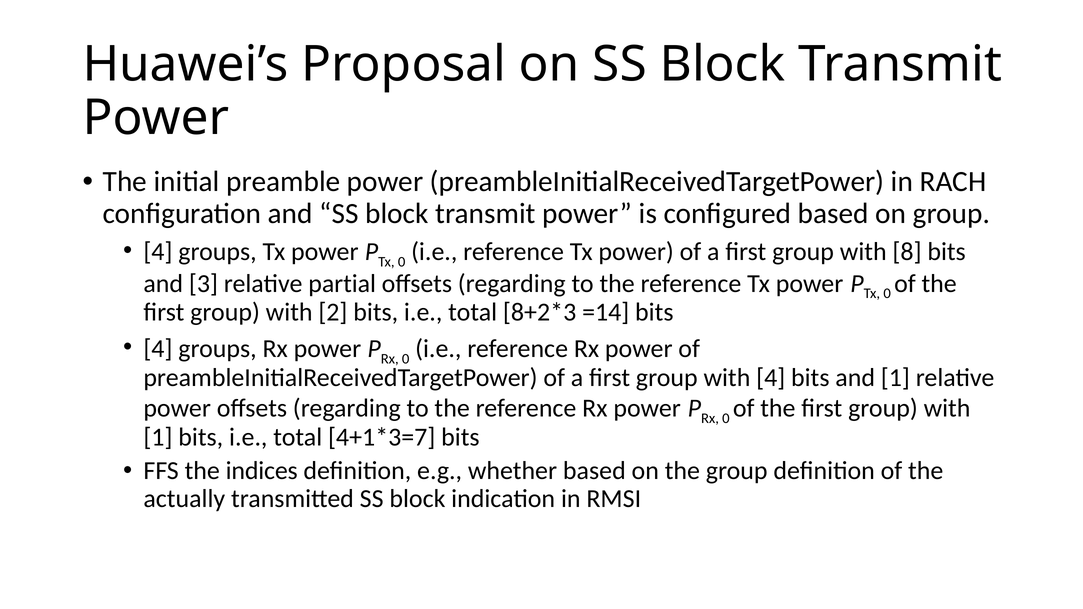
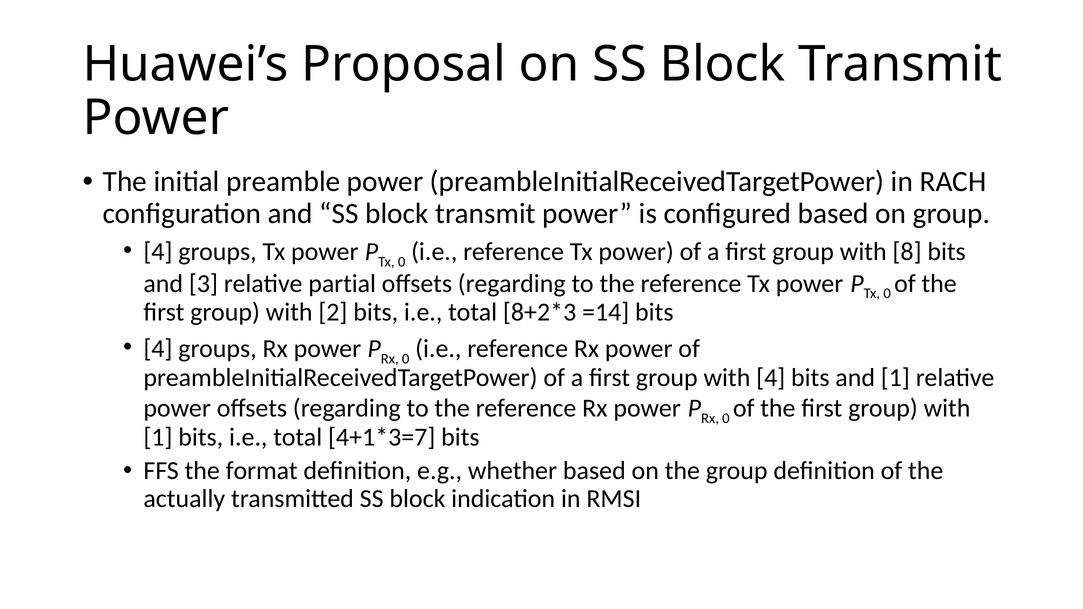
indices: indices -> format (262, 471)
